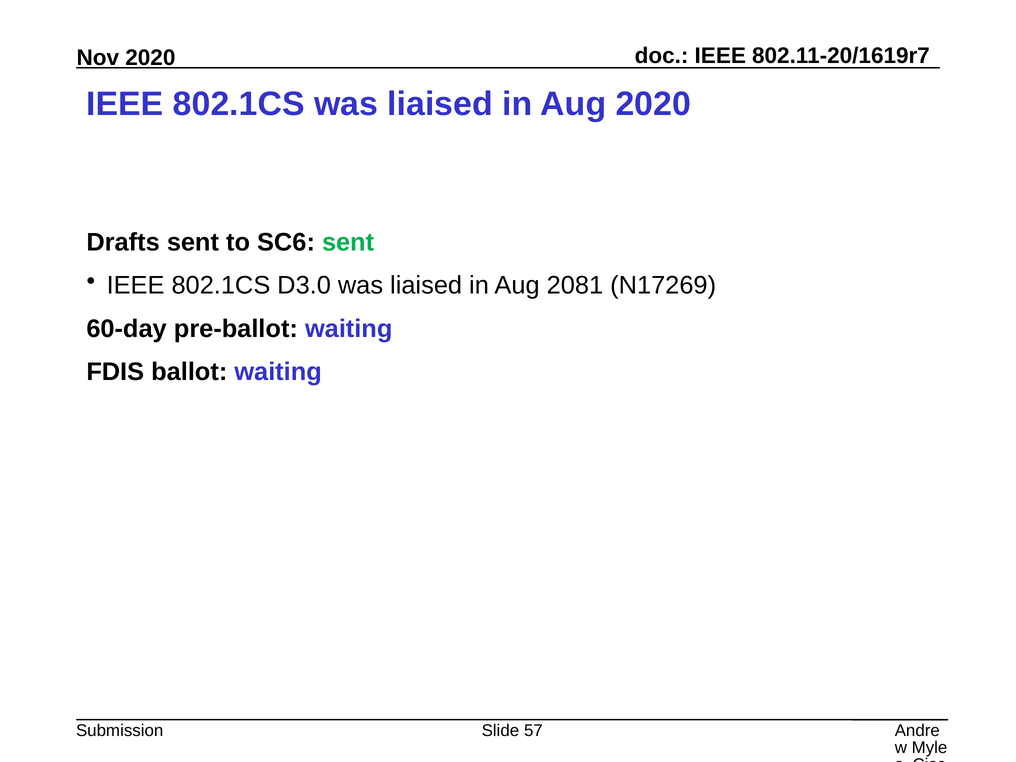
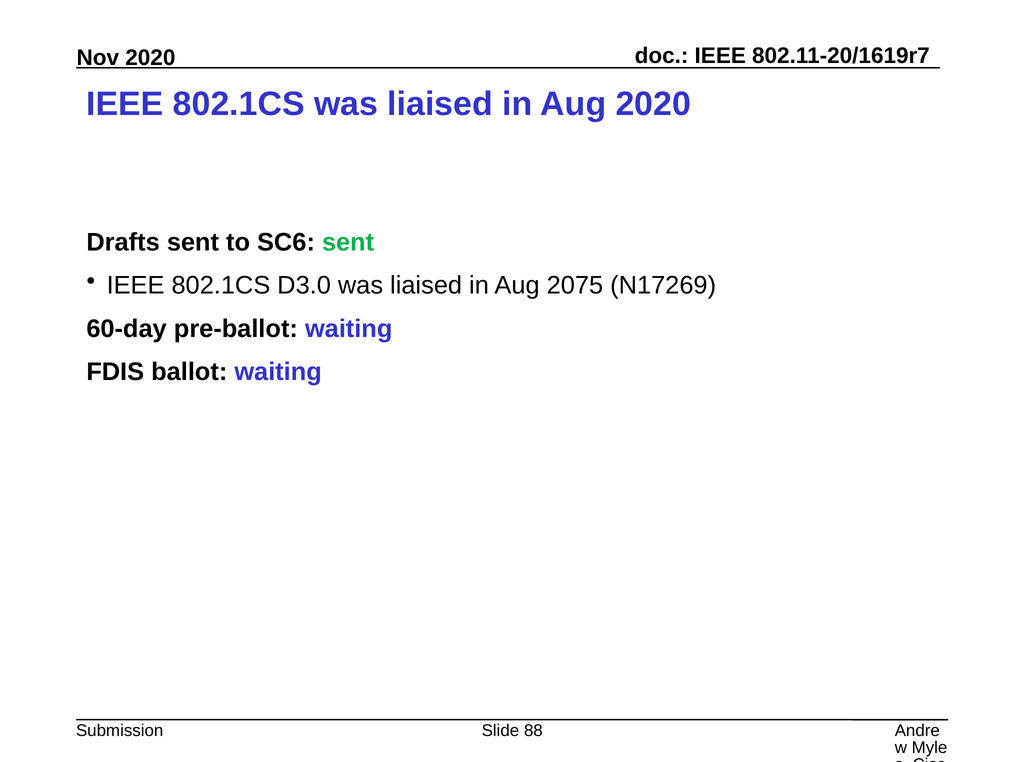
2081: 2081 -> 2075 (575, 285)
57: 57 -> 88 (533, 731)
